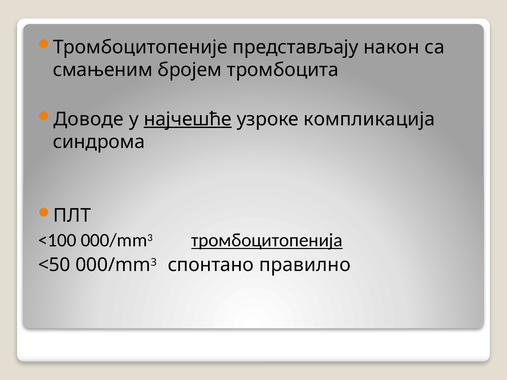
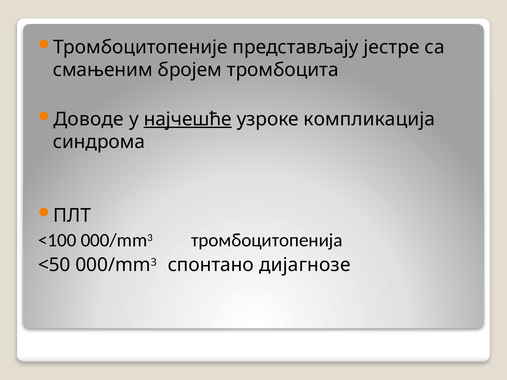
након: након -> јестре (391, 47)
тромбоцитопенија underline: present -> none (267, 240)
правилно: правилно -> дијагнозе (305, 265)
